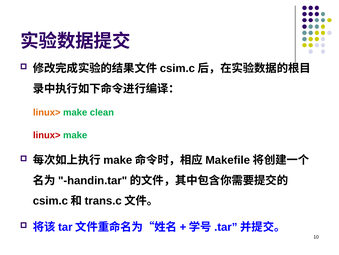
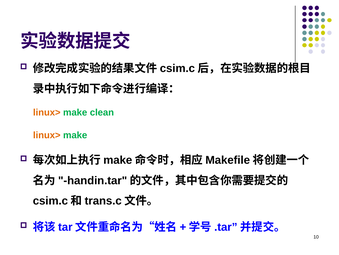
linux> colour: red -> orange (47, 135)
